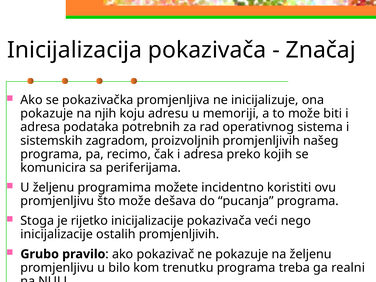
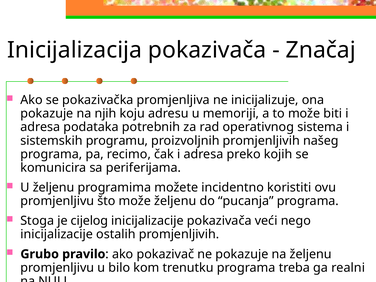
zagradom: zagradom -> programu (117, 141)
može dešava: dešava -> željenu (175, 201)
rijetko: rijetko -> cijelog (89, 221)
